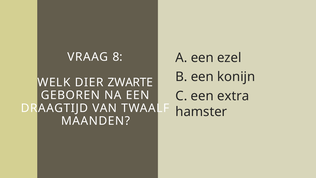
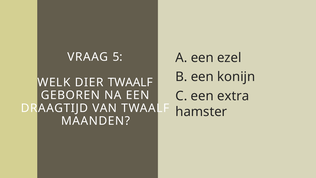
8: 8 -> 5 (118, 57)
DIER ZWARTE: ZWARTE -> TWAALF (130, 82)
